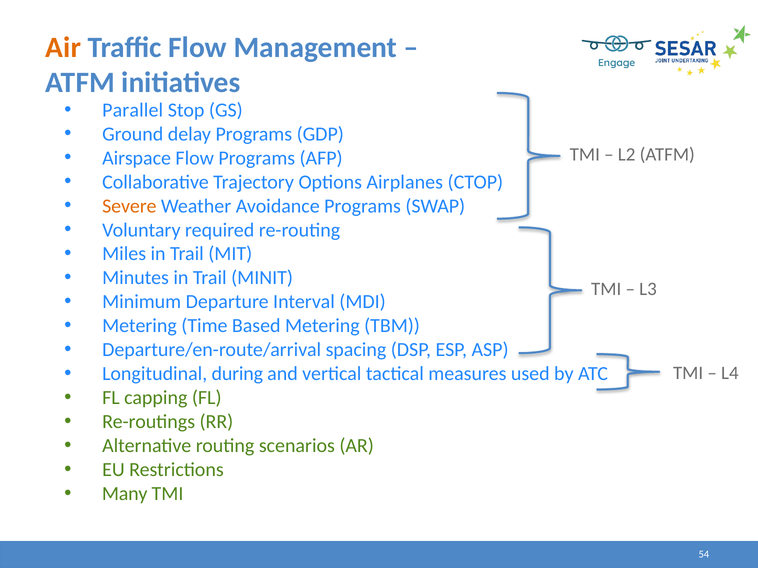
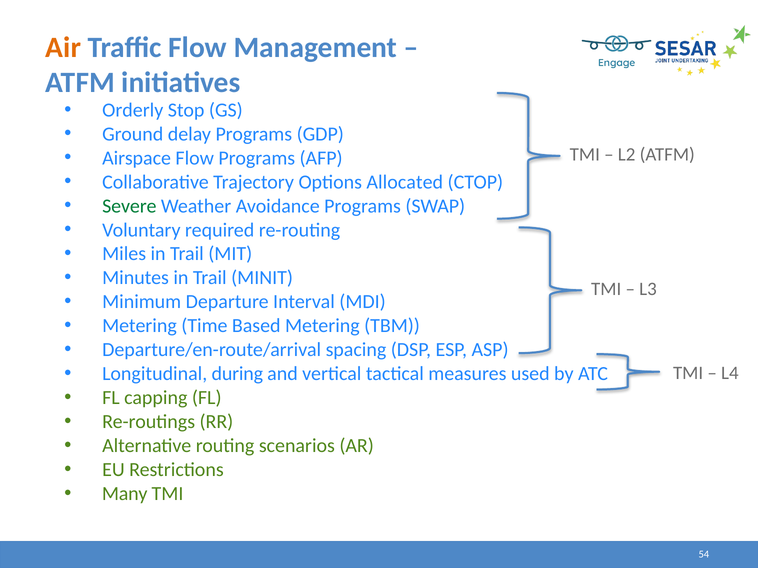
Parallel: Parallel -> Orderly (133, 110)
Airplanes: Airplanes -> Allocated (405, 182)
Severe colour: orange -> green (129, 206)
